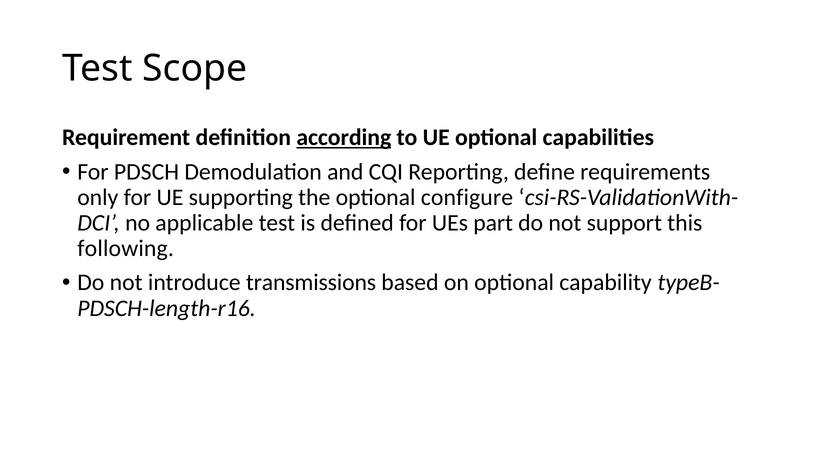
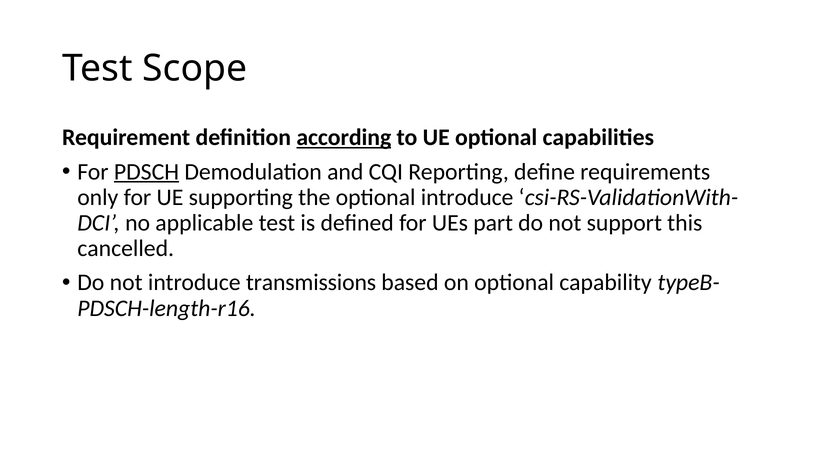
PDSCH underline: none -> present (146, 172)
optional configure: configure -> introduce (467, 197)
following: following -> cancelled (126, 248)
